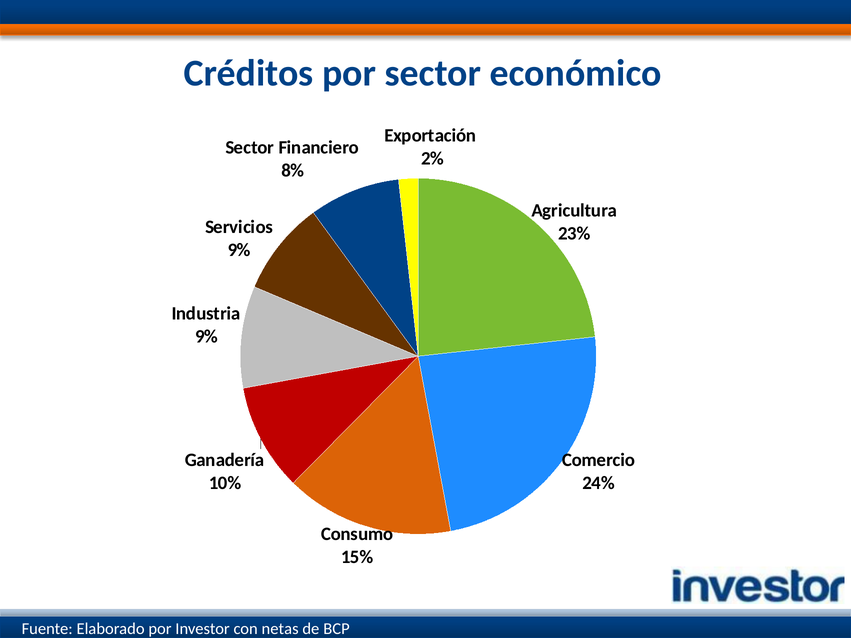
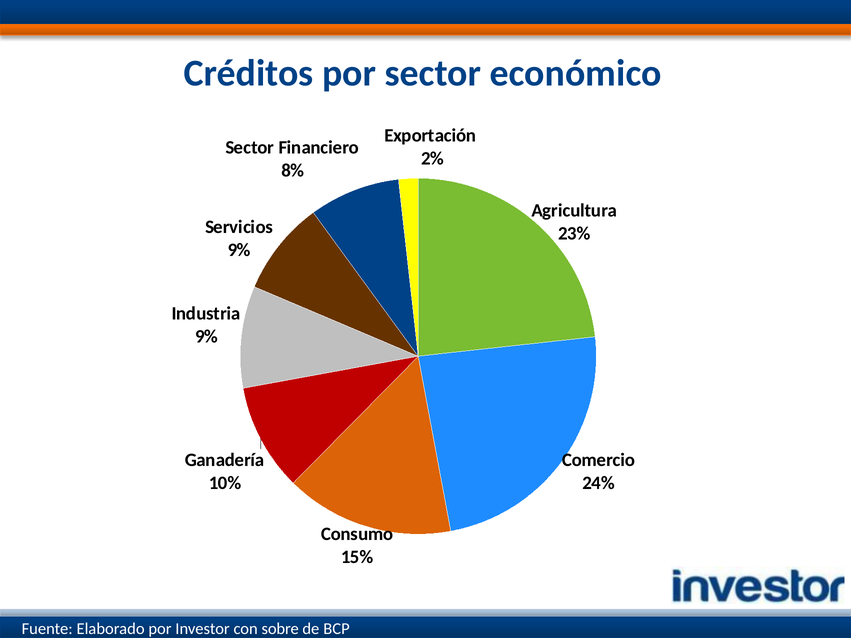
netas: netas -> sobre (280, 629)
